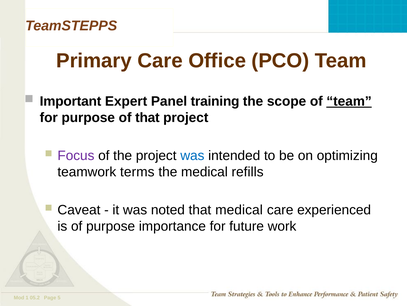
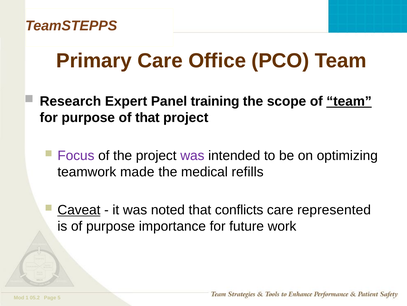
Important: Important -> Research (70, 101)
was colour: blue -> purple (192, 155)
terms: terms -> made (137, 172)
Caveat underline: none -> present (79, 210)
that medical: medical -> conflicts (239, 210)
experienced: experienced -> represented (334, 210)
